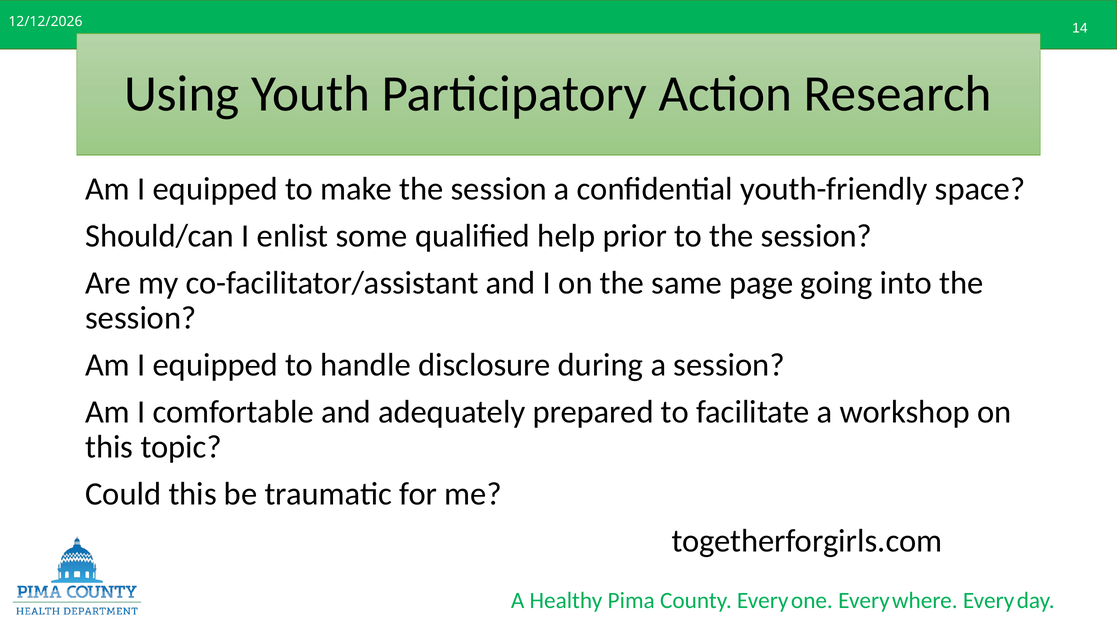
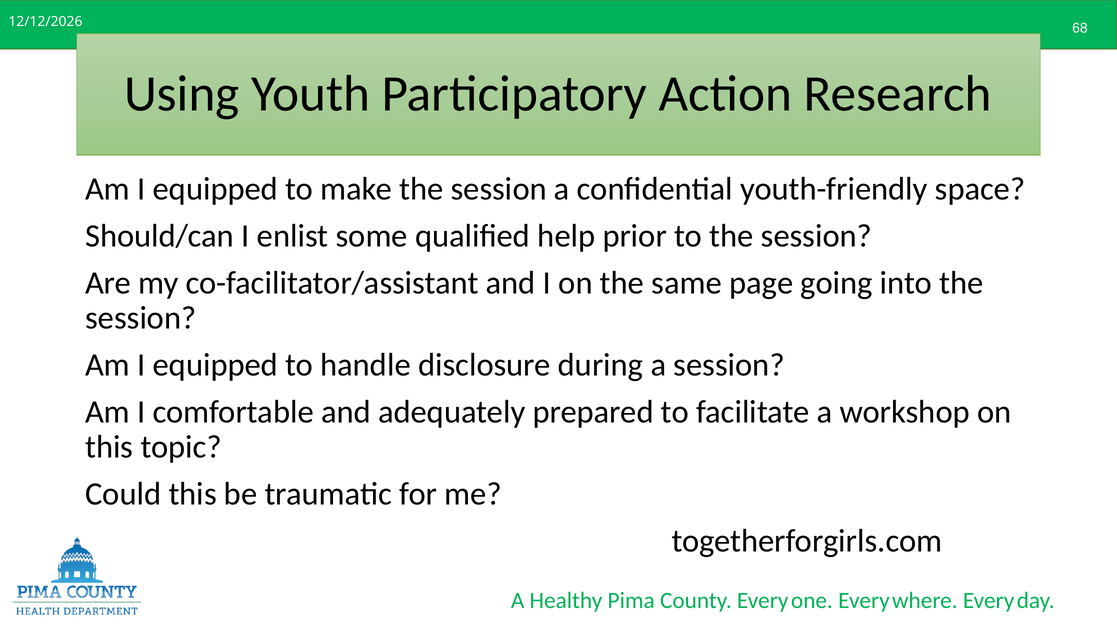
14: 14 -> 68 (1080, 28)
